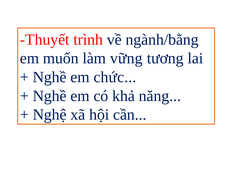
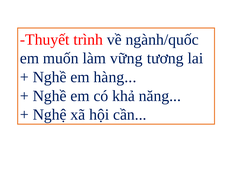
ngành/bằng: ngành/bằng -> ngành/quốc (162, 40)
chức: chức -> hàng (115, 77)
